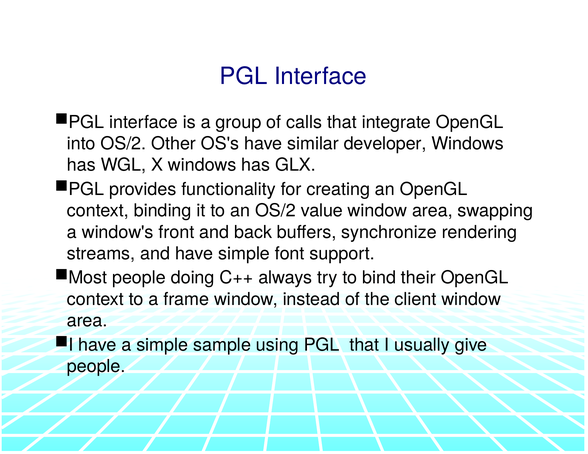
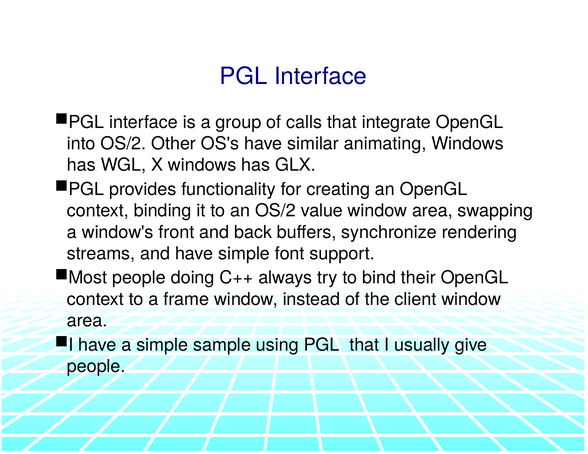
developer: developer -> animating (385, 144)
